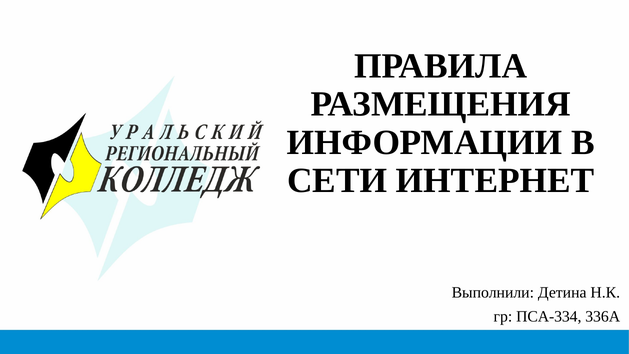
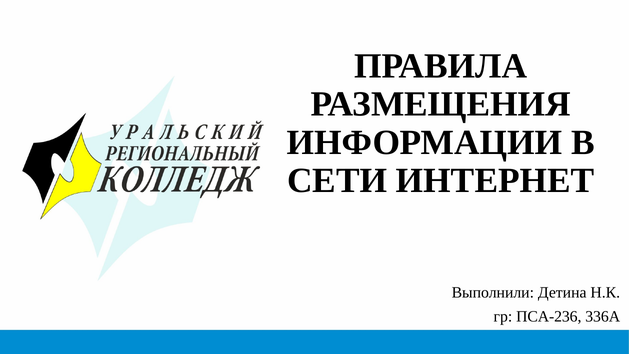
ПСА-334: ПСА-334 -> ПСА-236 (549, 316)
